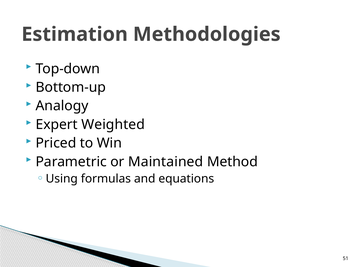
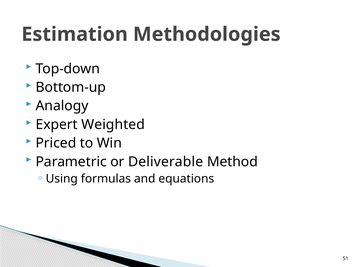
Maintained: Maintained -> Deliverable (166, 162)
